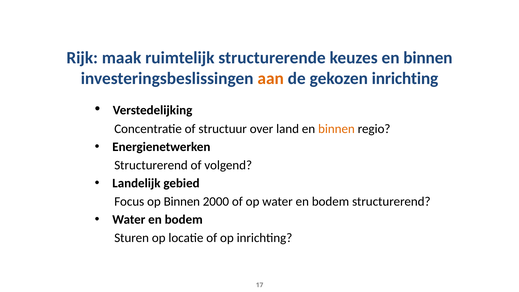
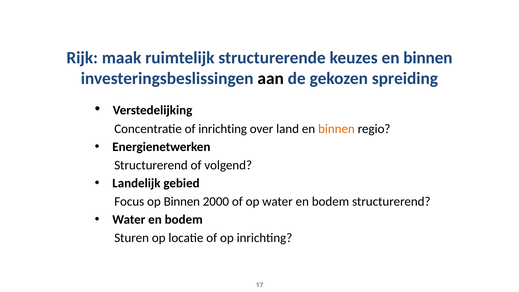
aan colour: orange -> black (271, 79)
gekozen inrichting: inrichting -> spreiding (405, 79)
of structuur: structuur -> inrichting (223, 129)
